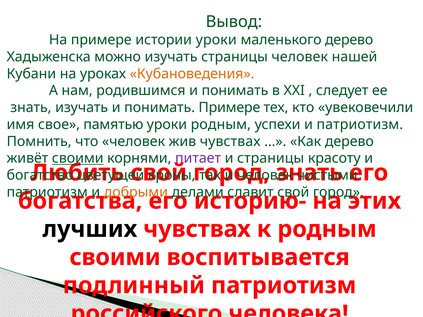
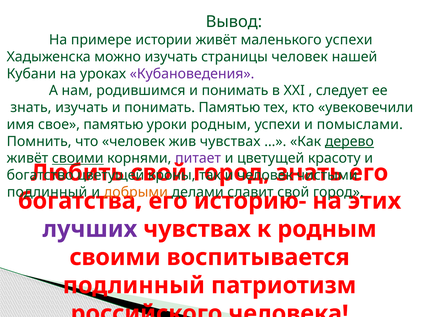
истории уроки: уроки -> живёт (216, 40)
маленького дерево: дерево -> успехи (349, 40)
Кубановедения colour: orange -> purple (192, 74)
понимать Примере: Примере -> Памятью (229, 108)
и патриотизм: патриотизм -> помыслами (360, 125)
дерево underline: none -> present (349, 142)
и страницы: страницы -> цветущей (271, 158)
патриотизм: патриотизм -> подлинный (47, 192)
лучших colour: black -> purple (90, 229)
